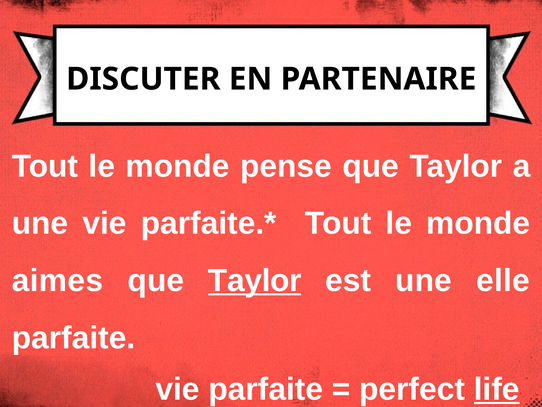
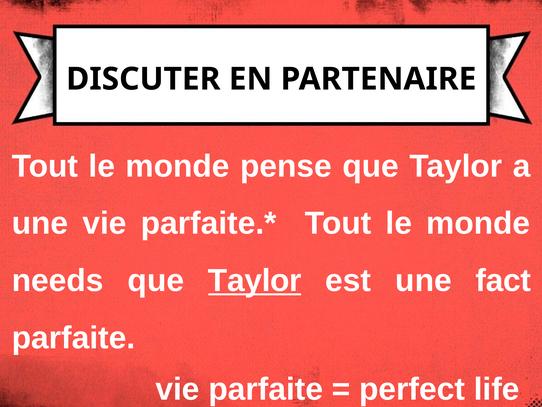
aimes: aimes -> needs (58, 280)
elle: elle -> fact (503, 280)
life underline: present -> none (497, 389)
